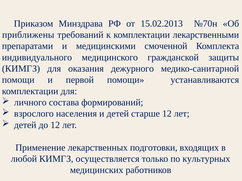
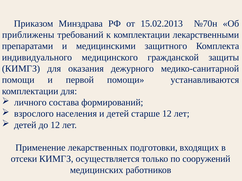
смоченной: смоченной -> защитного (166, 46)
любой: любой -> отсеки (24, 159)
культурных: культурных -> сооружений (206, 159)
